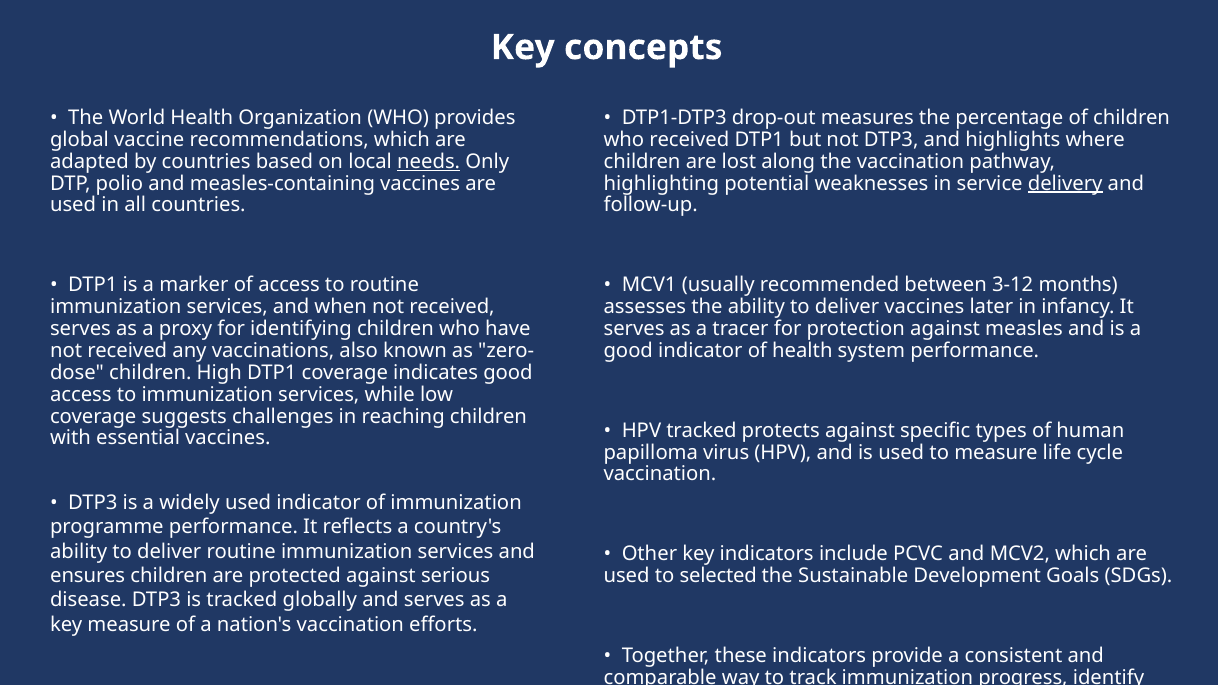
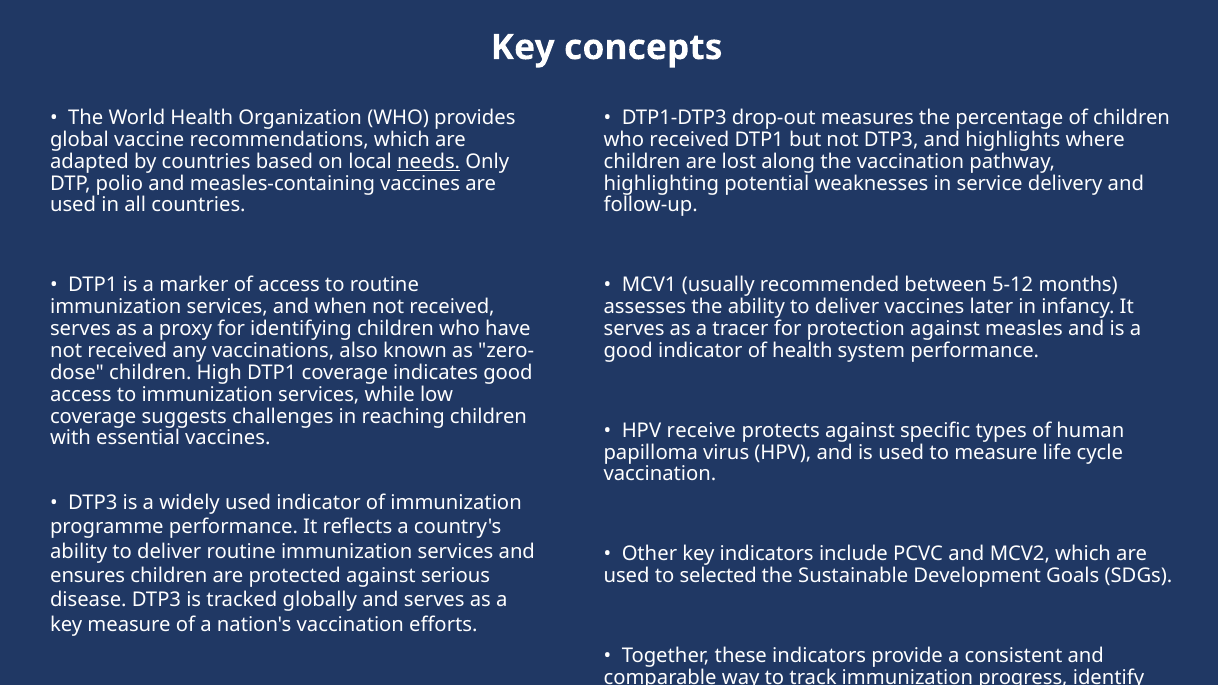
delivery underline: present -> none (1065, 183)
3-12: 3-12 -> 5-12 (1013, 285)
HPV tracked: tracked -> receive (701, 430)
